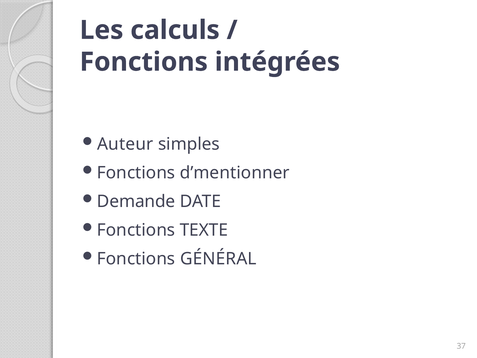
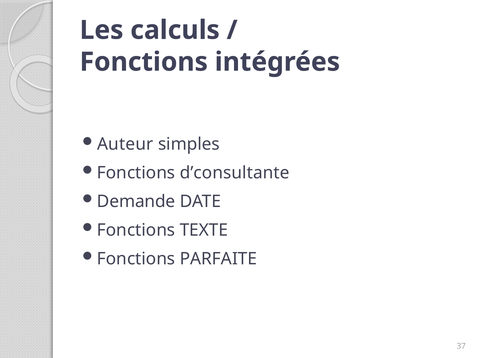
d’mentionner: d’mentionner -> d’consultante (235, 173)
GÉNÉRAL: GÉNÉRAL -> PARFAITE (218, 259)
